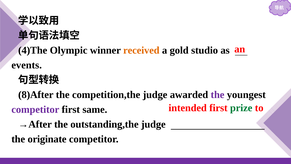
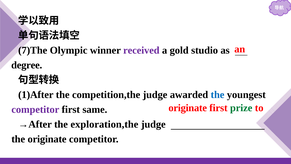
4)The: 4)The -> 7)The (33, 50)
received colour: orange -> purple (141, 50)
events: events -> degree (27, 65)
8)After: 8)After -> 1)After (36, 95)
the colour: purple -> blue (218, 95)
intended: intended -> originate (188, 108)
outstanding,the: outstanding,the -> exploration,the (104, 124)
